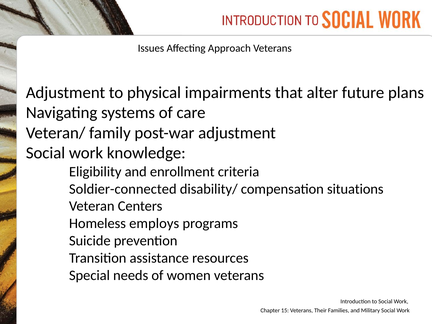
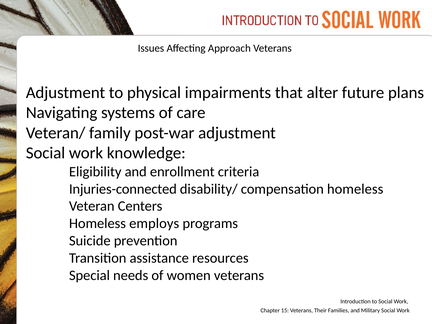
Soldier-connected: Soldier-connected -> Injuries-connected (123, 189)
compensation situations: situations -> homeless (355, 189)
